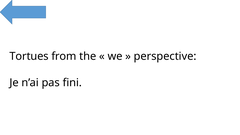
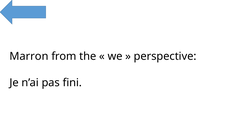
Tortues: Tortues -> Marron (29, 56)
